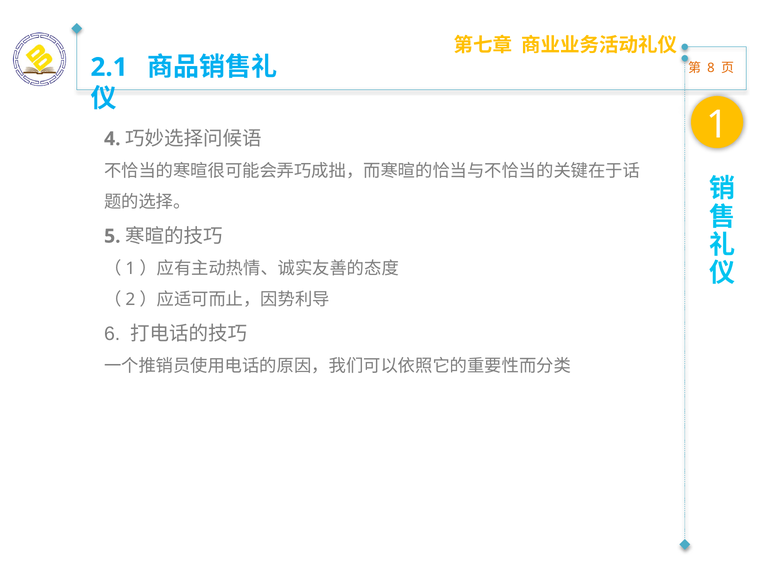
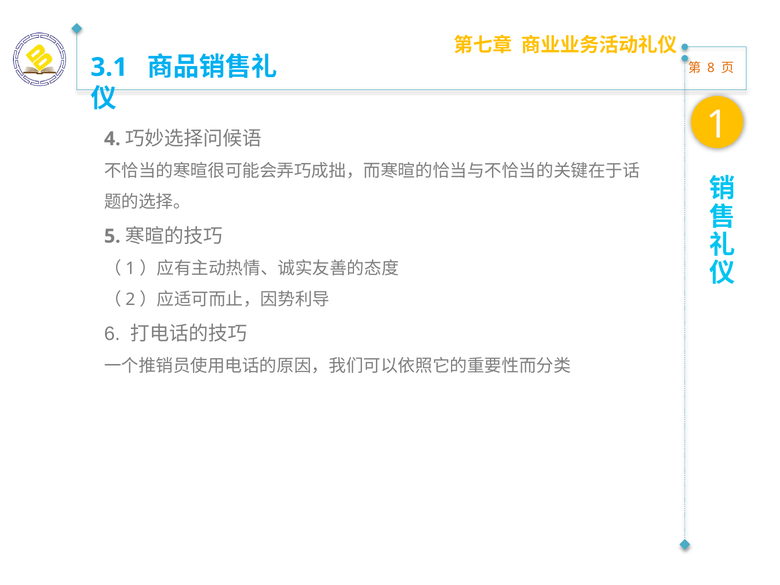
2.1: 2.1 -> 3.1 (109, 67)
